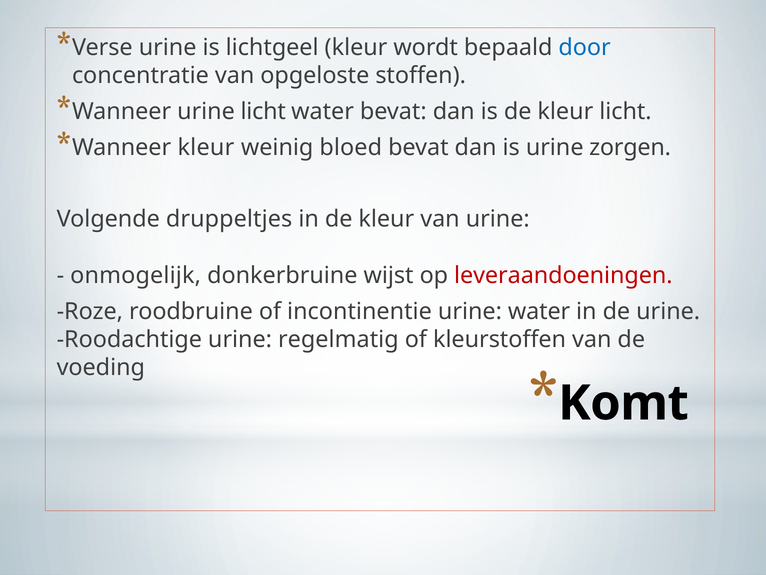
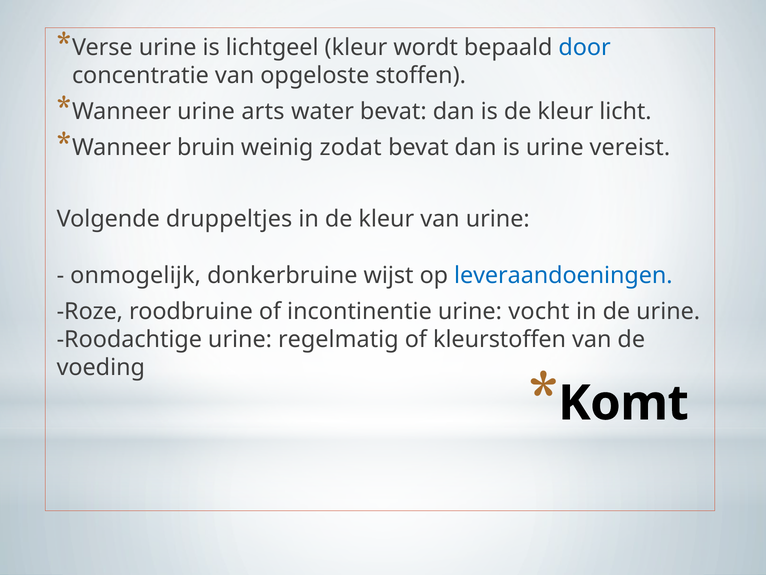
urine licht: licht -> arts (263, 111)
Wanneer kleur: kleur -> bruin (206, 147)
bloed: bloed -> zodat (351, 147)
zorgen: zorgen -> vereist (630, 147)
leveraandoeningen colour: red -> blue (563, 275)
urine water: water -> vocht (539, 311)
